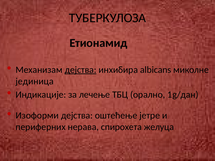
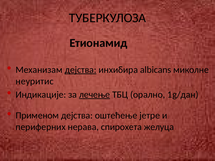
јединица: јединица -> неуритис (35, 81)
лечење underline: none -> present (95, 95)
Изоформи: Изоформи -> Применом (37, 116)
